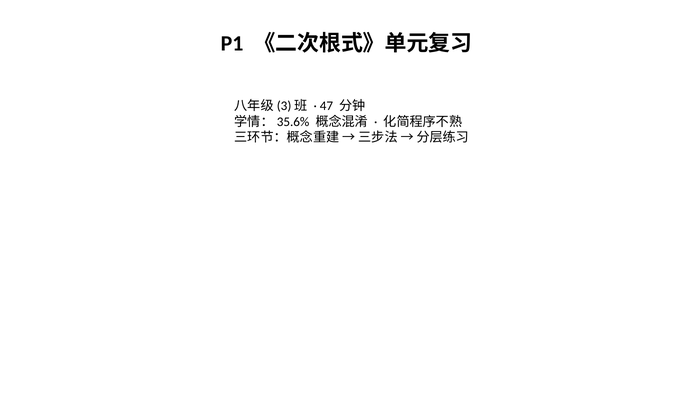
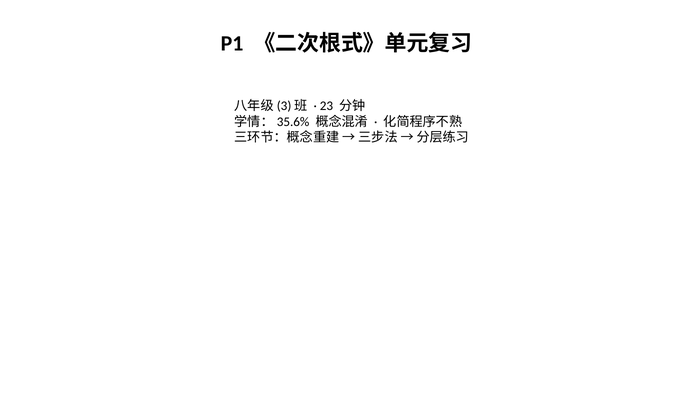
47: 47 -> 23 (326, 106)
